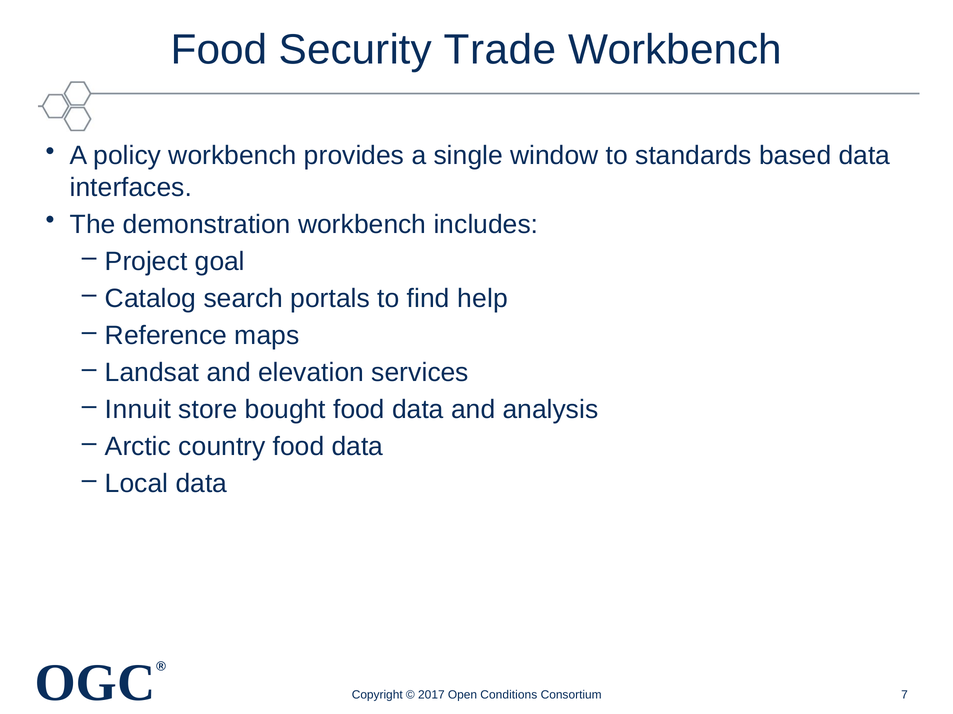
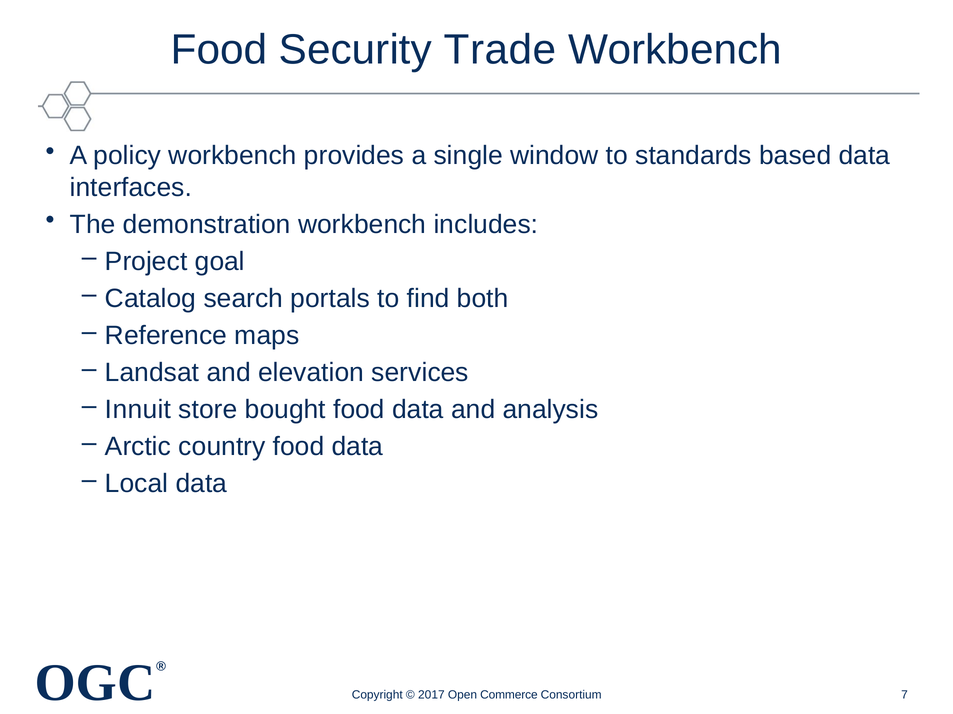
help: help -> both (483, 299)
Conditions: Conditions -> Commerce (509, 696)
